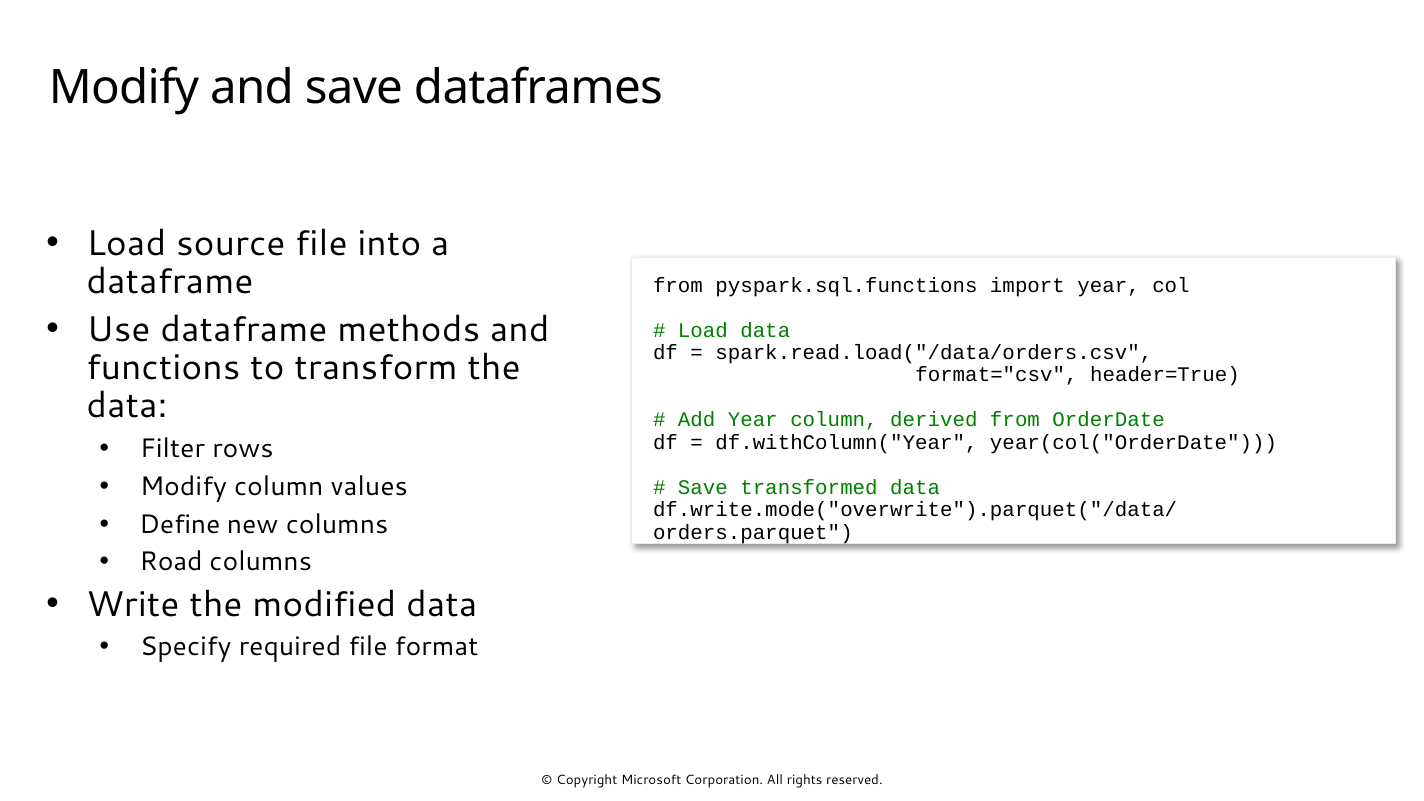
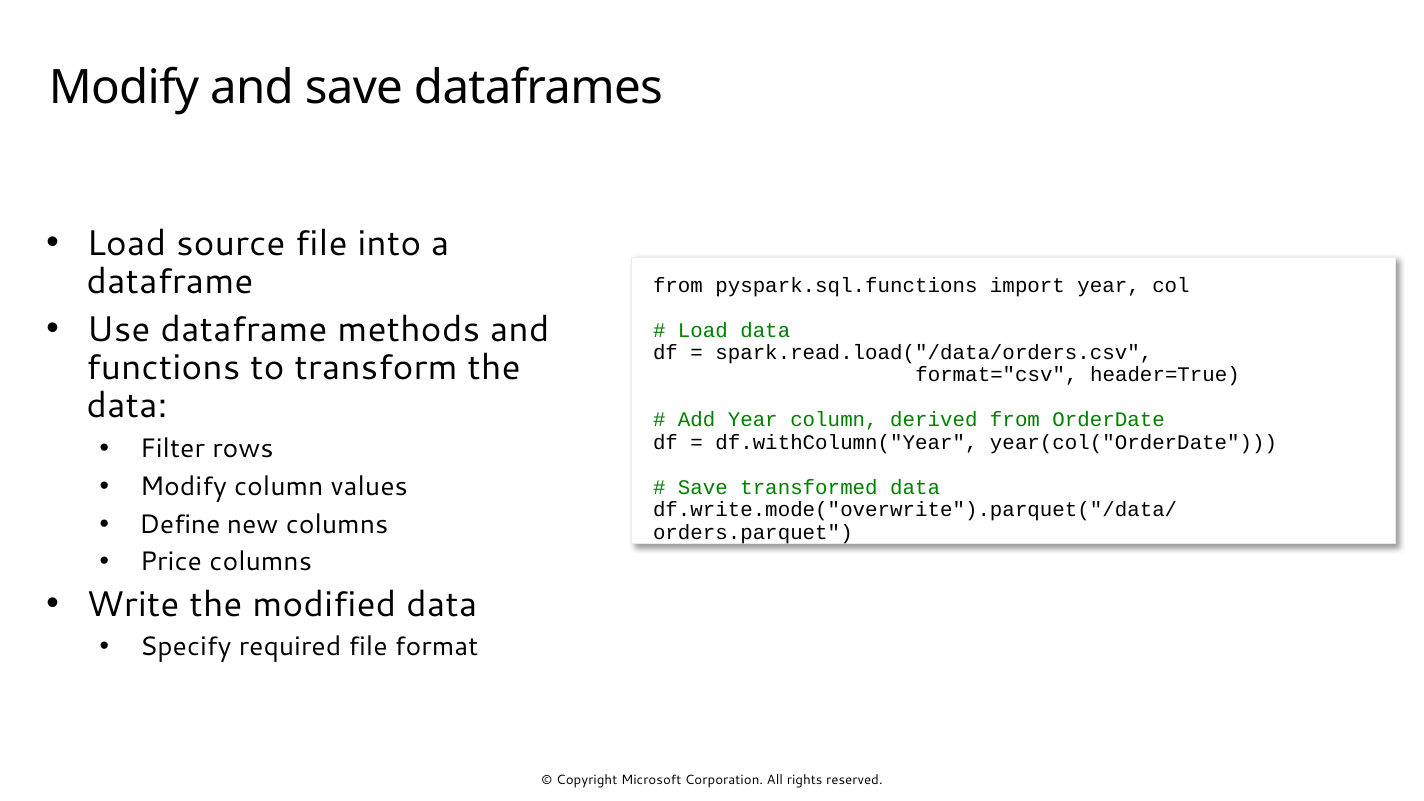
Road: Road -> Price (171, 562)
